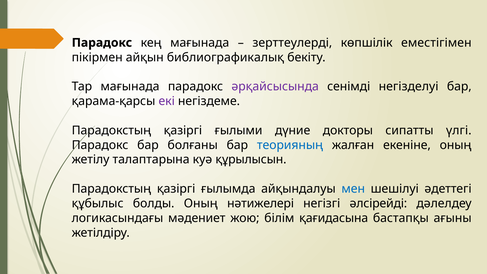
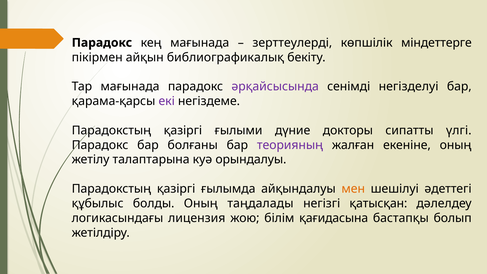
еместігімен: еместігімен -> міндеттерге (436, 43)
теорияның colour: blue -> purple (290, 145)
құрылысын: құрылысын -> орындалуы (251, 160)
мен colour: blue -> orange (353, 189)
нәтижелері: нәтижелері -> таңдалады (260, 203)
әлсірейді: әлсірейді -> қатысқан (378, 203)
мәдениет: мәдениет -> лицензия (197, 218)
ағыны: ағыны -> болып (453, 218)
